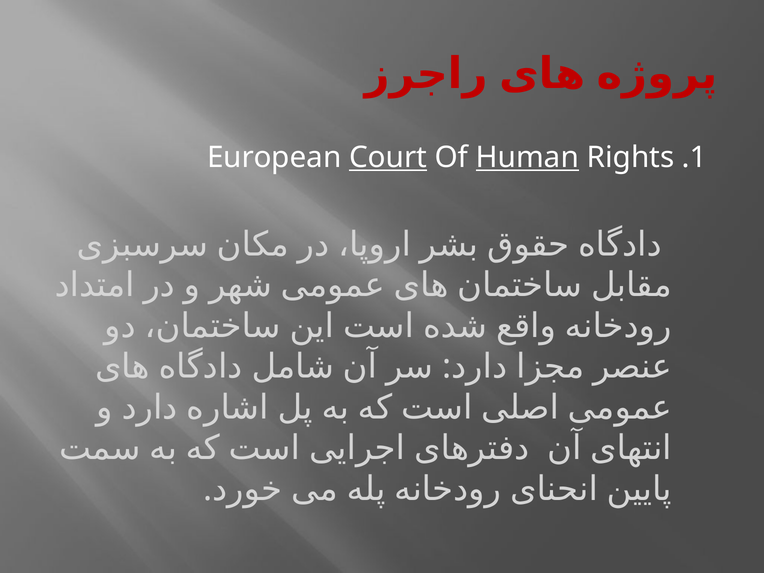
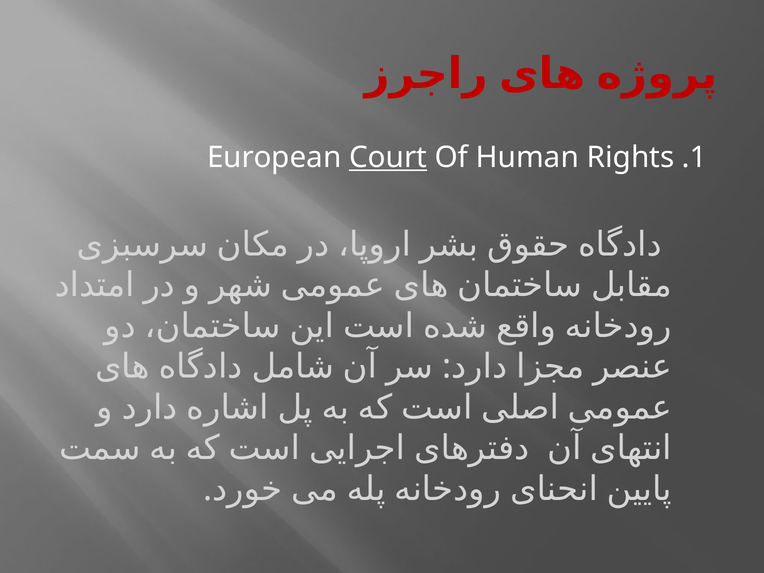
Human underline: present -> none (527, 157)
